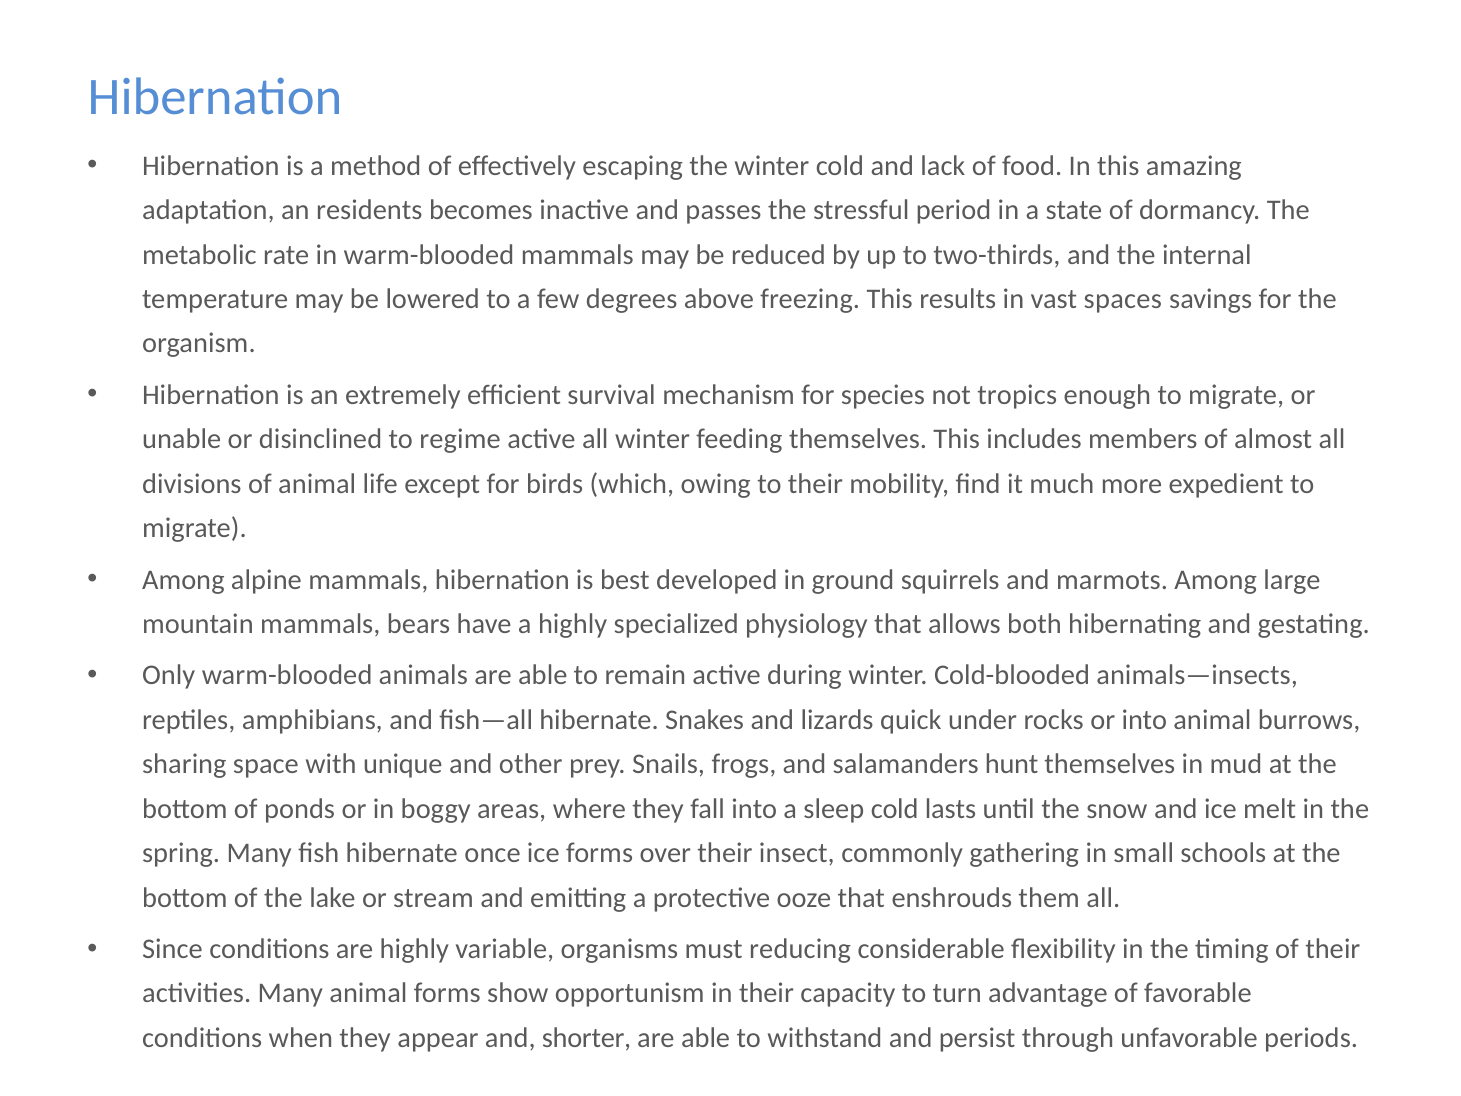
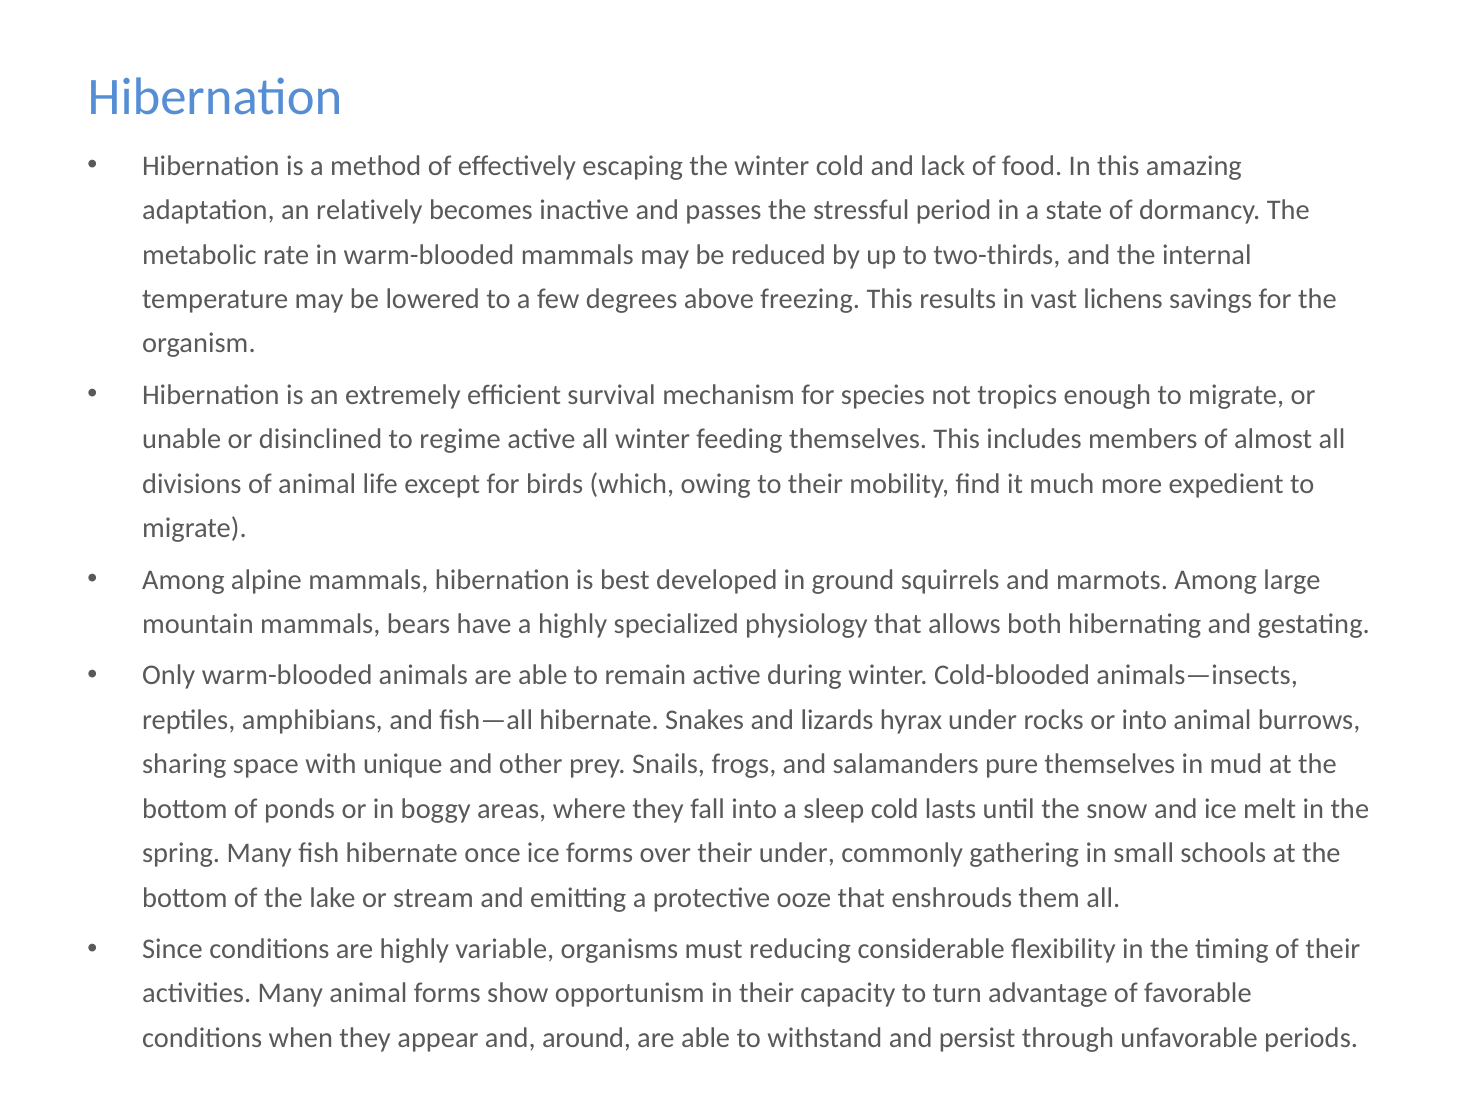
residents: residents -> relatively (369, 210)
spaces: spaces -> lichens (1123, 299)
quick: quick -> hyrax (911, 720)
hunt: hunt -> pure (1012, 764)
their insect: insect -> under (797, 853)
shorter: shorter -> around (587, 1038)
